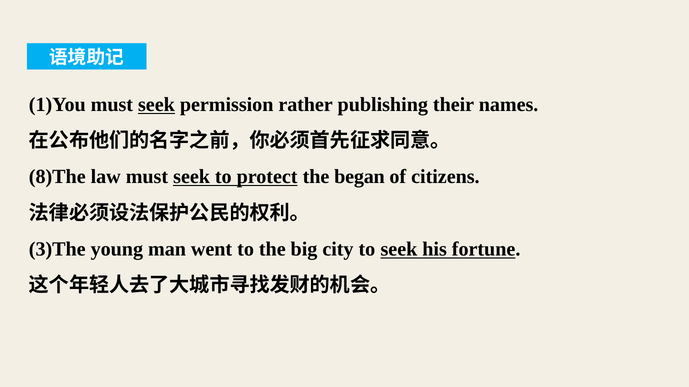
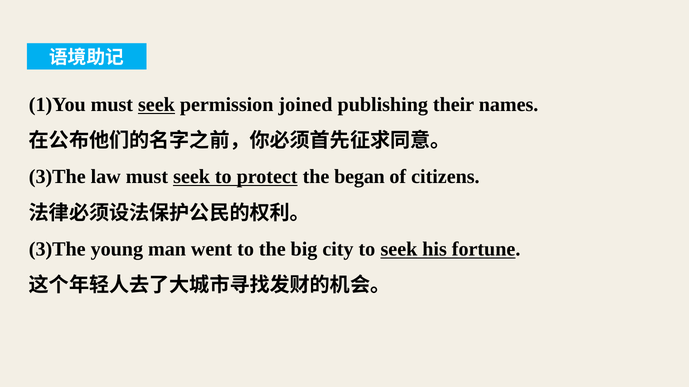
rather: rather -> joined (305, 105)
8)The: 8)The -> 3)The (57, 177)
